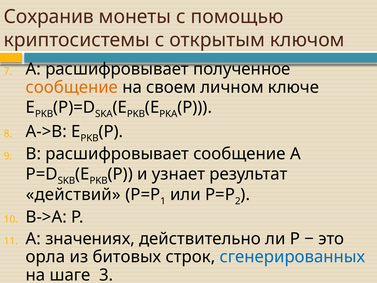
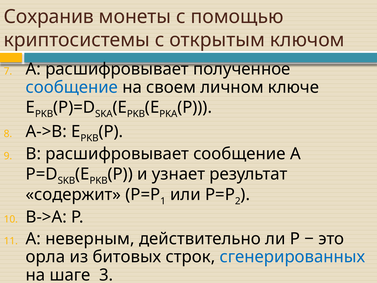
сообщение colour: orange -> blue (72, 87)
действий: действий -> содержит (73, 195)
значениях: значениях -> неверным (90, 239)
